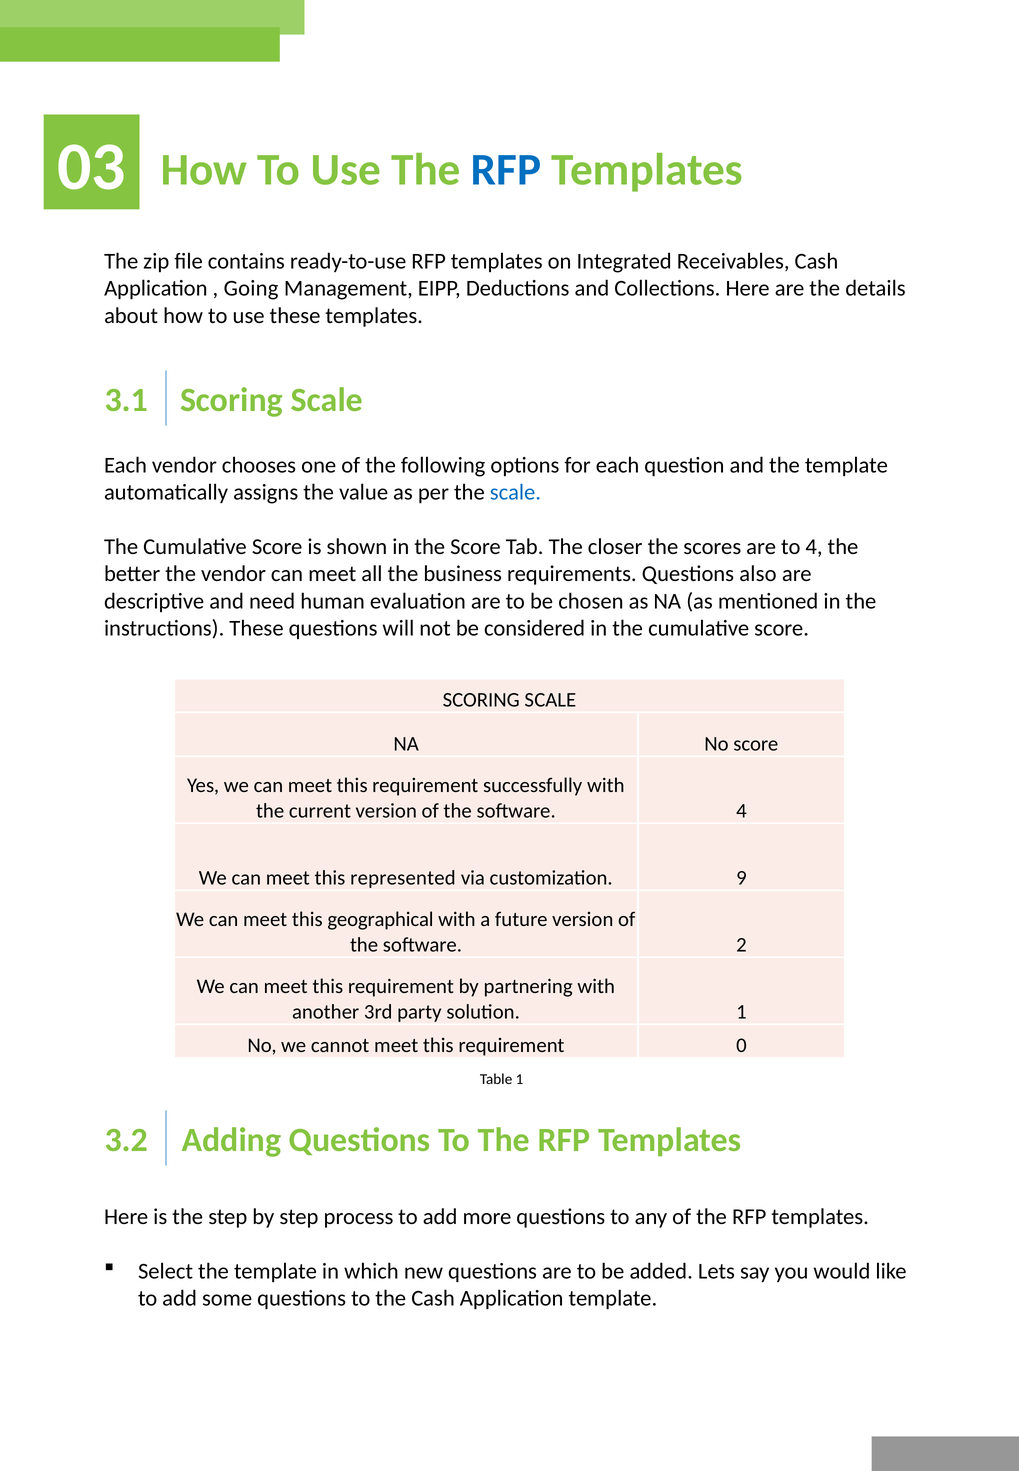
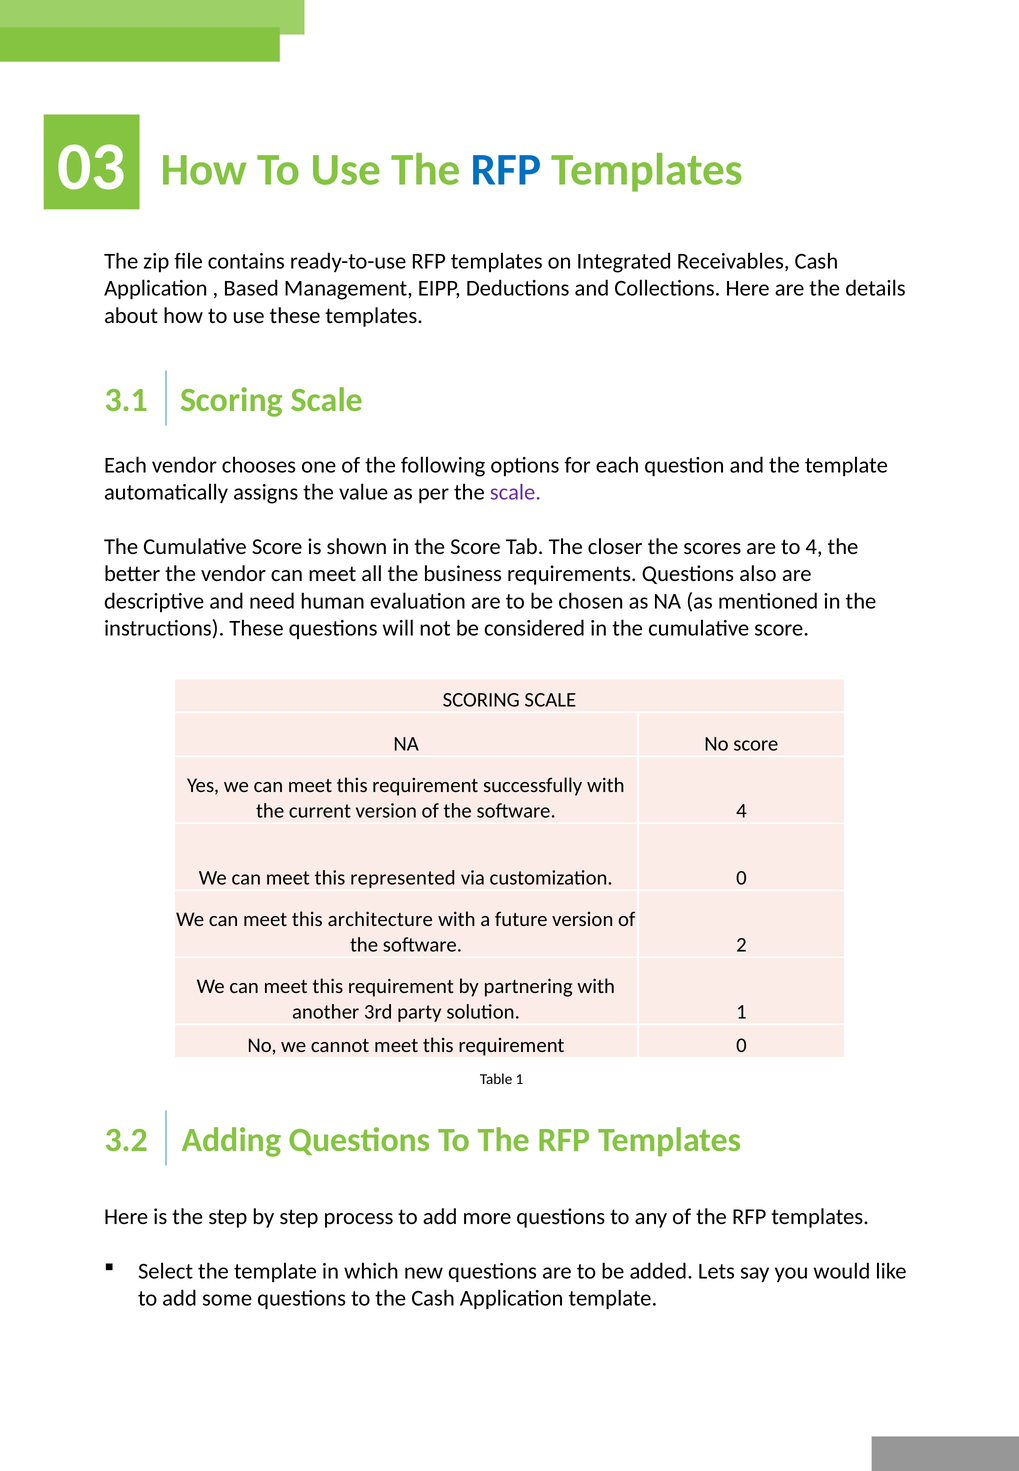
Going: Going -> Based (251, 289)
scale colour: blue -> purple (515, 493)
customization 9: 9 -> 0 (741, 878)
geographical: geographical -> architecture (380, 920)
